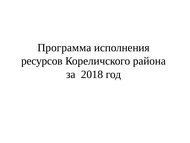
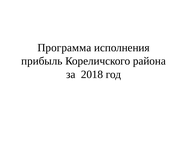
ресурсов: ресурсов -> прибыль (42, 61)
